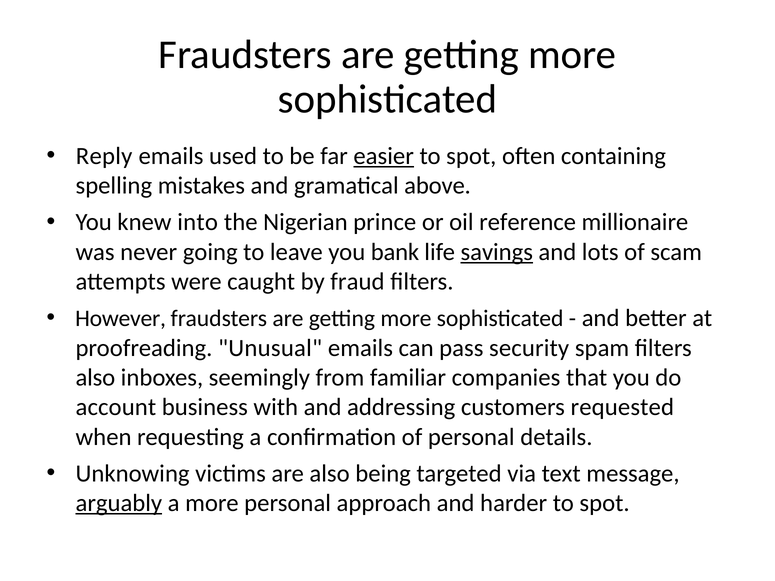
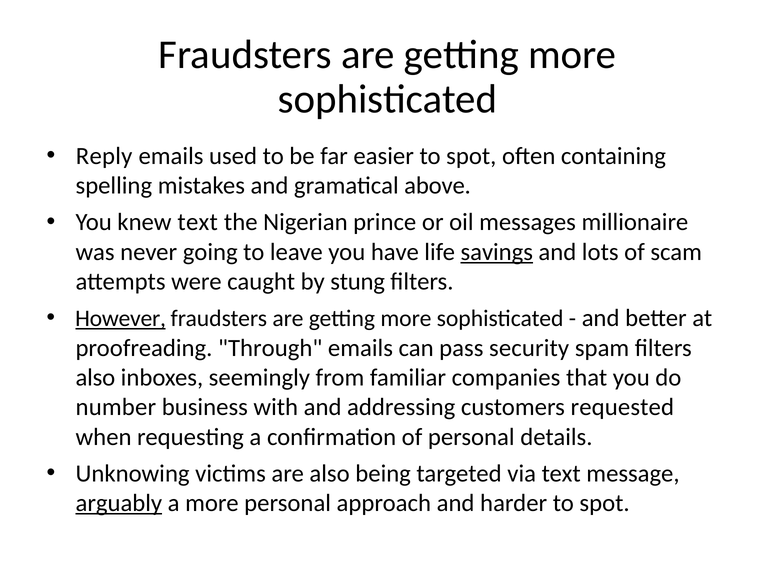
easier underline: present -> none (384, 156)
knew into: into -> text (198, 222)
reference: reference -> messages (528, 222)
bank: bank -> have (395, 252)
fraud: fraud -> stung (358, 282)
However underline: none -> present (121, 319)
Unusual: Unusual -> Through (270, 348)
account: account -> number (116, 407)
